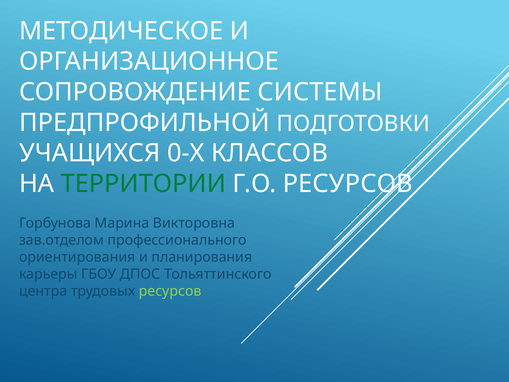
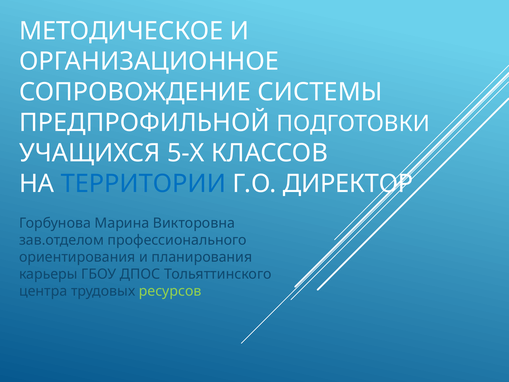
0-Х: 0-Х -> 5-Х (186, 153)
ТЕРРИТОРИИ colour: green -> blue (143, 184)
Г.О РЕСУРСОВ: РЕСУРСОВ -> ДИРЕКТОР (348, 184)
